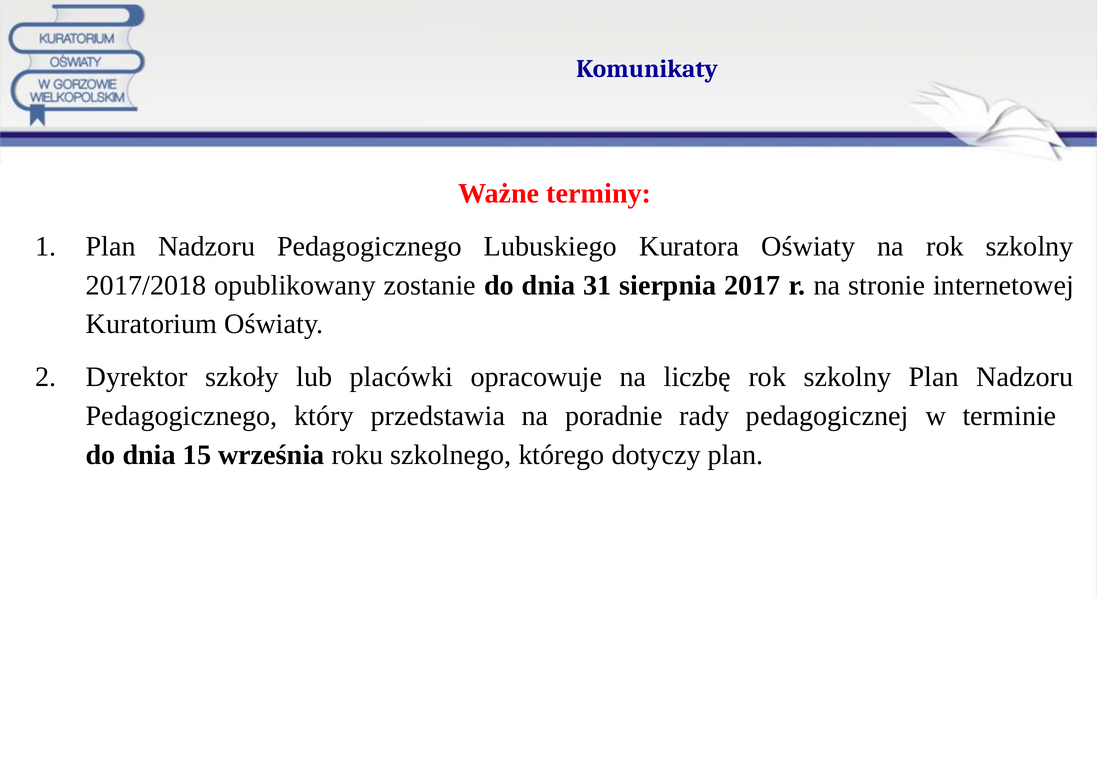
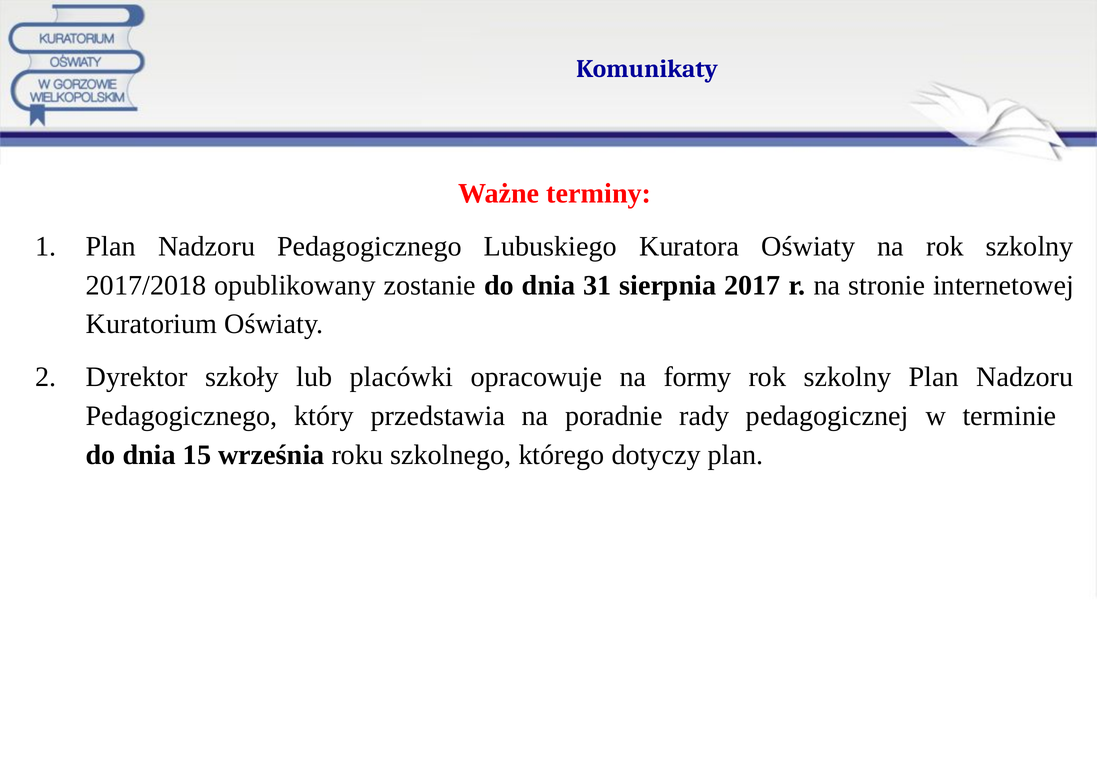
liczbę: liczbę -> formy (697, 377)
